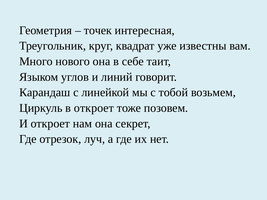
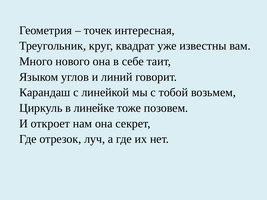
в откроет: откроет -> линейке (94, 108)
